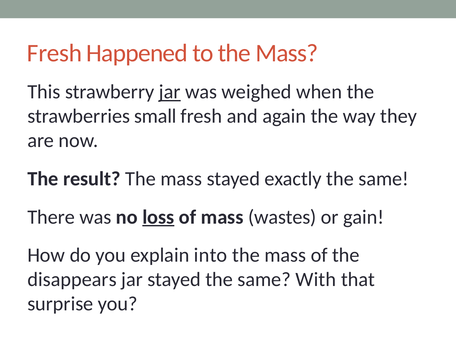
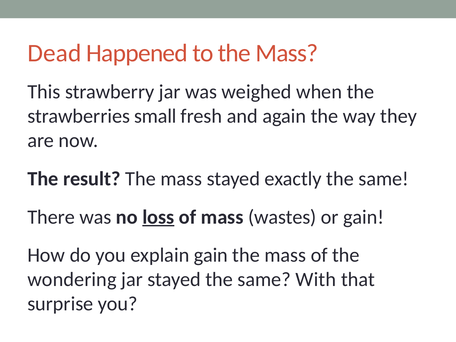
Fresh: Fresh -> Dead (54, 53)
jar underline: present -> none (170, 92)
explain into: into -> gain (211, 255)
disappears: disappears -> wondering (72, 280)
